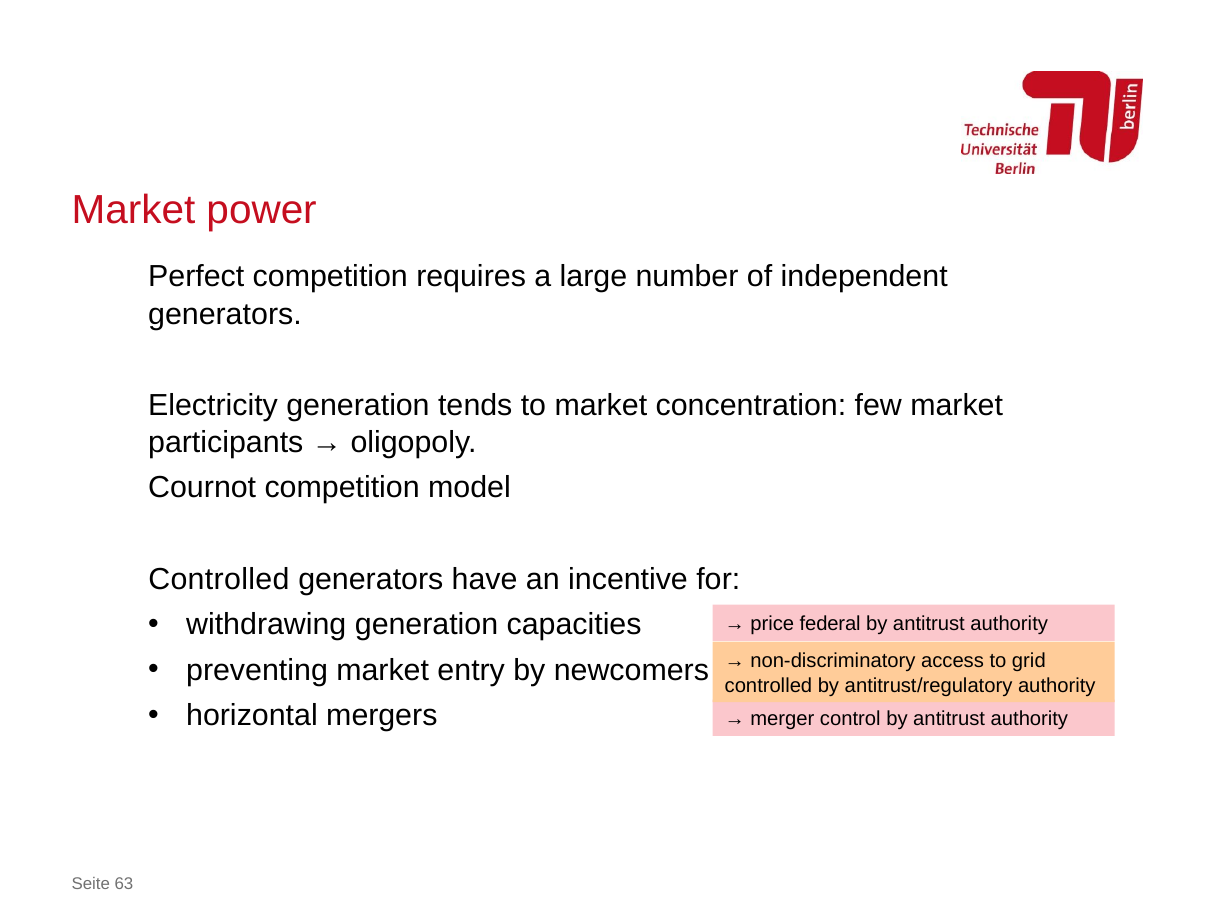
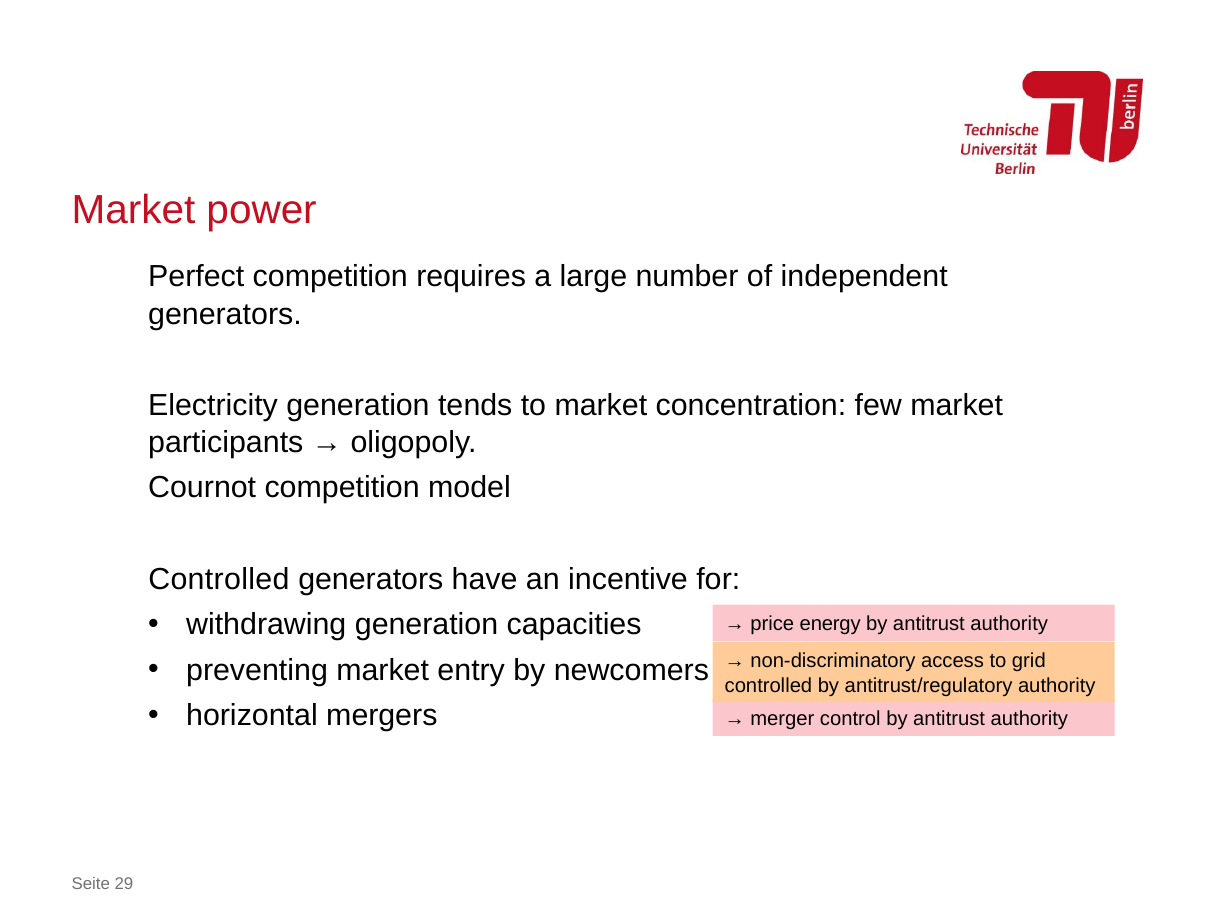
federal: federal -> energy (830, 624)
63: 63 -> 29 (124, 883)
